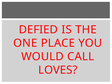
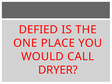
LOVES: LOVES -> DRYER (58, 70)
